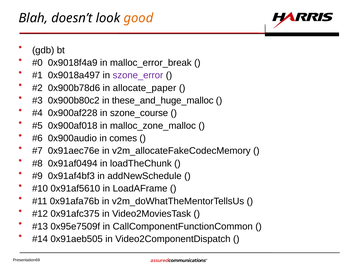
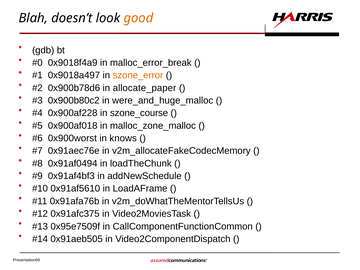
szone_error colour: purple -> orange (138, 75)
these_and_huge_malloc: these_and_huge_malloc -> were_and_huge_malloc (163, 101)
0x900audio: 0x900audio -> 0x900worst (72, 138)
comes: comes -> knows (123, 138)
